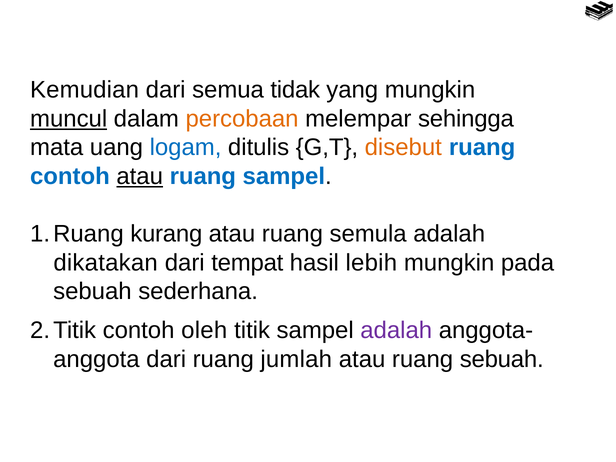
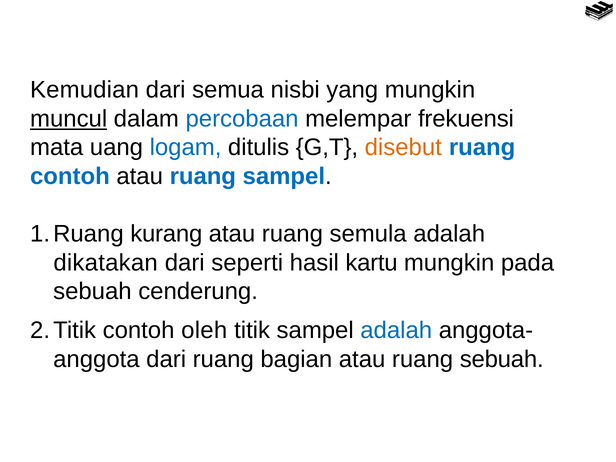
tidak: tidak -> nisbi (295, 90)
percobaan colour: orange -> blue (242, 119)
sehingga: sehingga -> frekuensi (466, 119)
atau underline: present -> none (140, 176)
tempat: tempat -> seperti (247, 263)
lebih: lebih -> kartu (372, 263)
sederhana: sederhana -> cenderung (198, 291)
adalah colour: purple -> blue (396, 330)
jumlah: jumlah -> bagian (296, 359)
